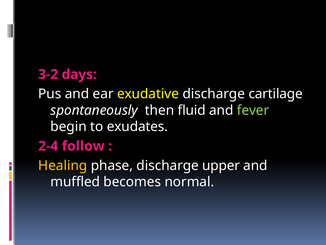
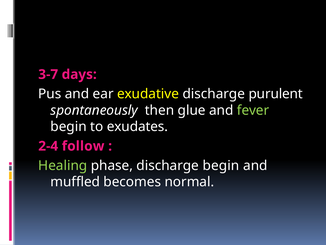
3-2: 3-2 -> 3-7 (48, 74)
cartilage: cartilage -> purulent (276, 94)
fluid: fluid -> glue (192, 110)
Healing colour: yellow -> light green (63, 165)
discharge upper: upper -> begin (221, 165)
